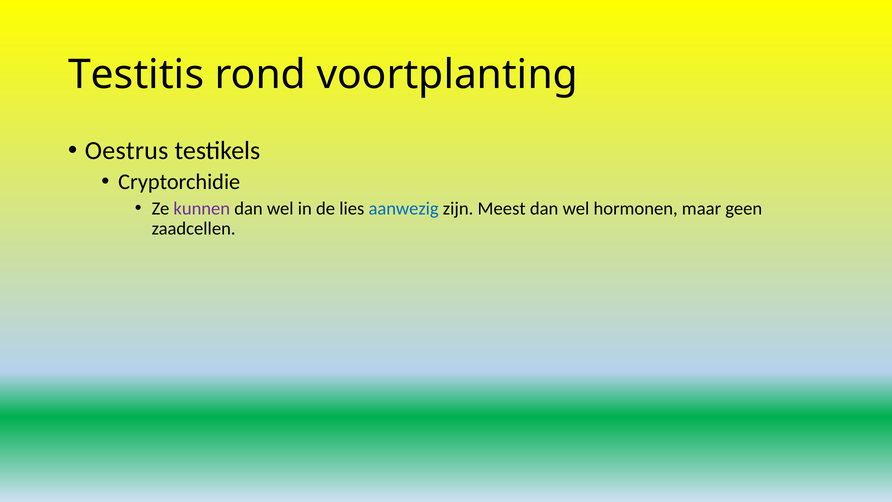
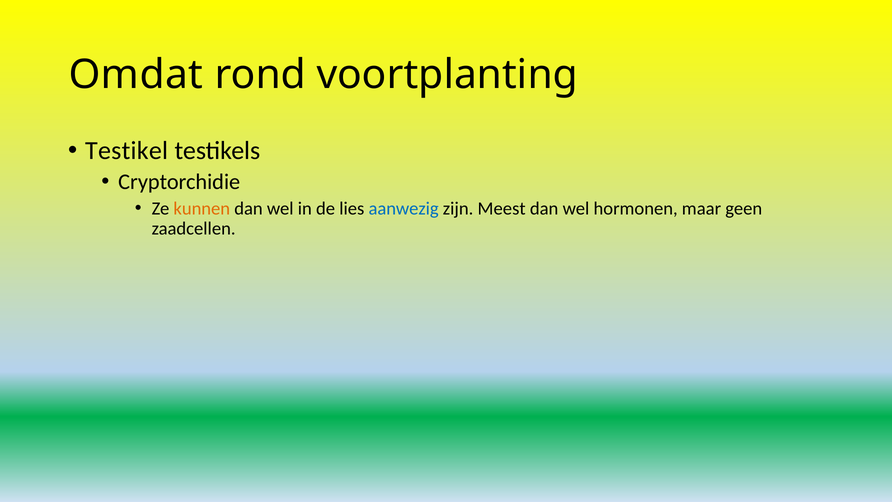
Testitis: Testitis -> Omdat (136, 75)
Oestrus: Oestrus -> Testikel (127, 151)
kunnen colour: purple -> orange (202, 208)
